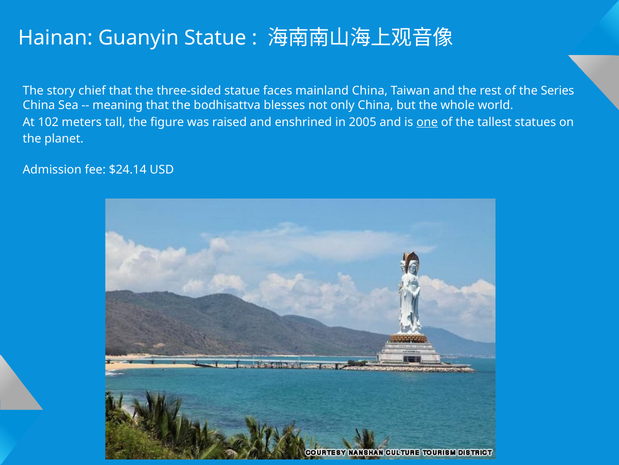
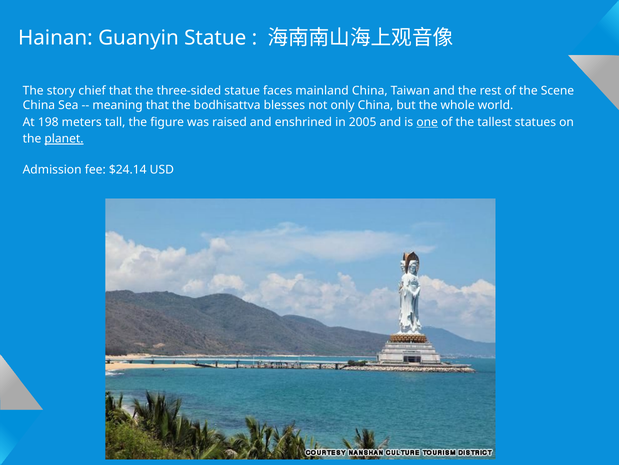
Series: Series -> Scene (557, 91)
102: 102 -> 198 (48, 122)
planet underline: none -> present (64, 138)
